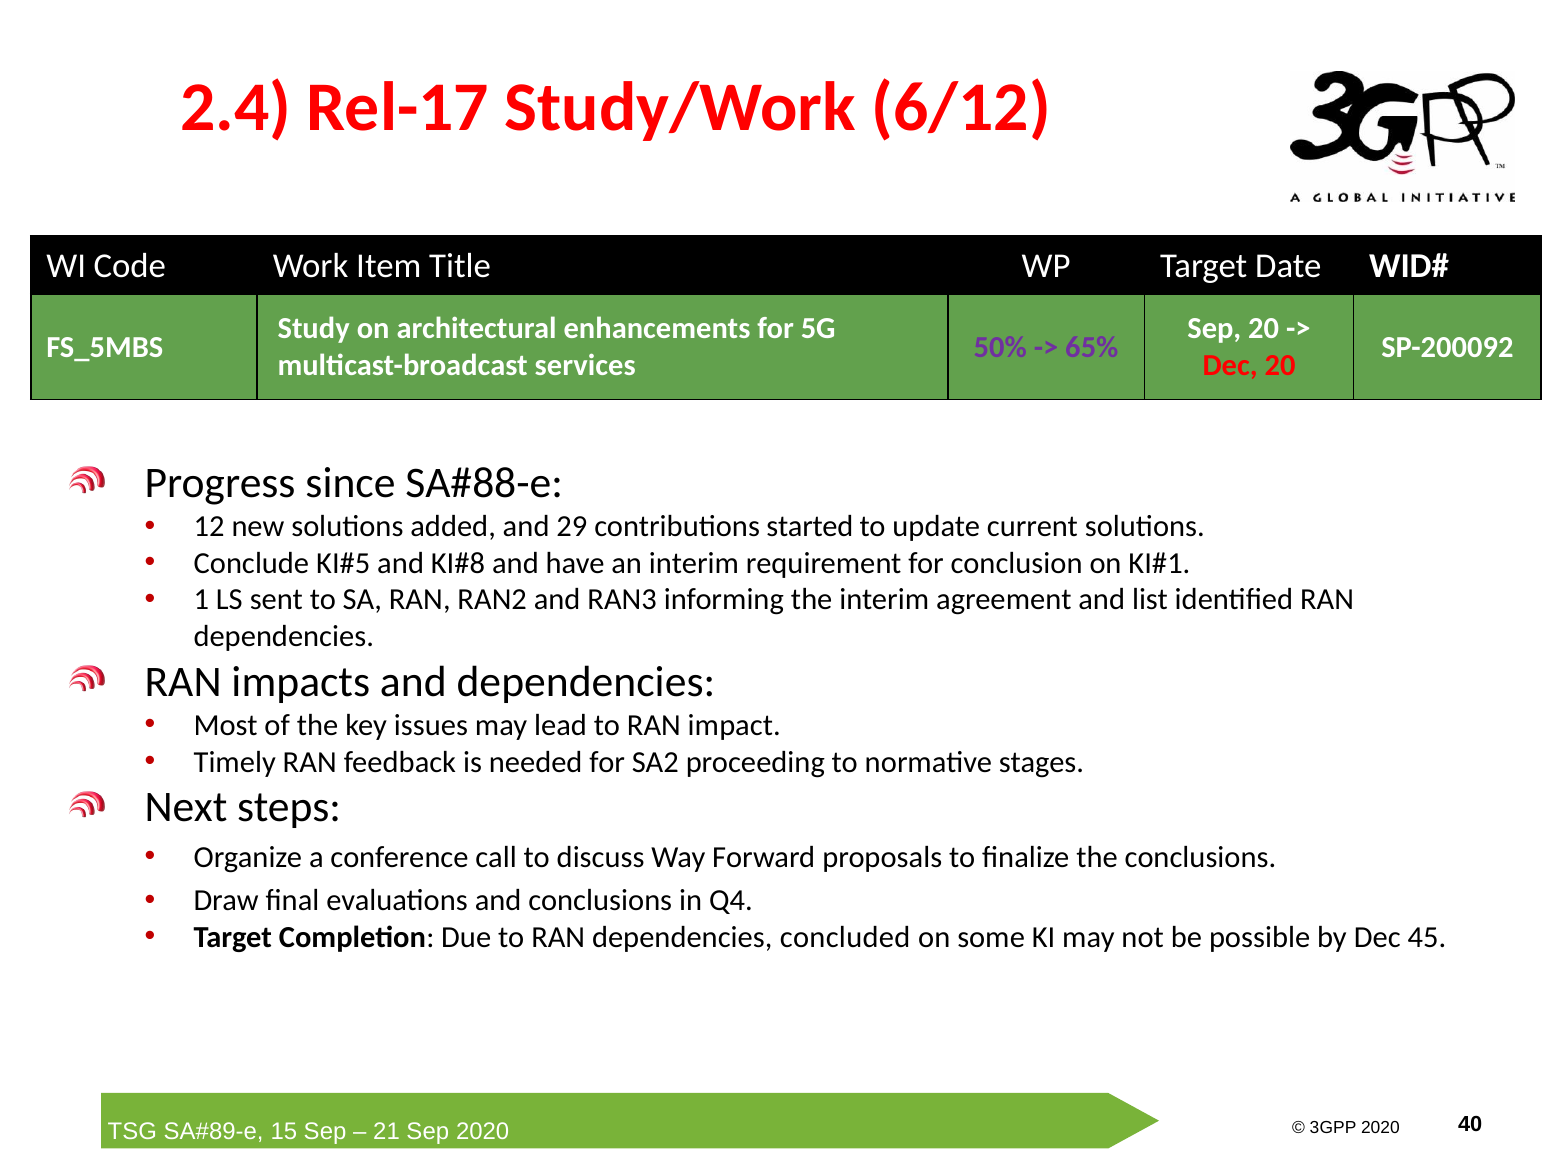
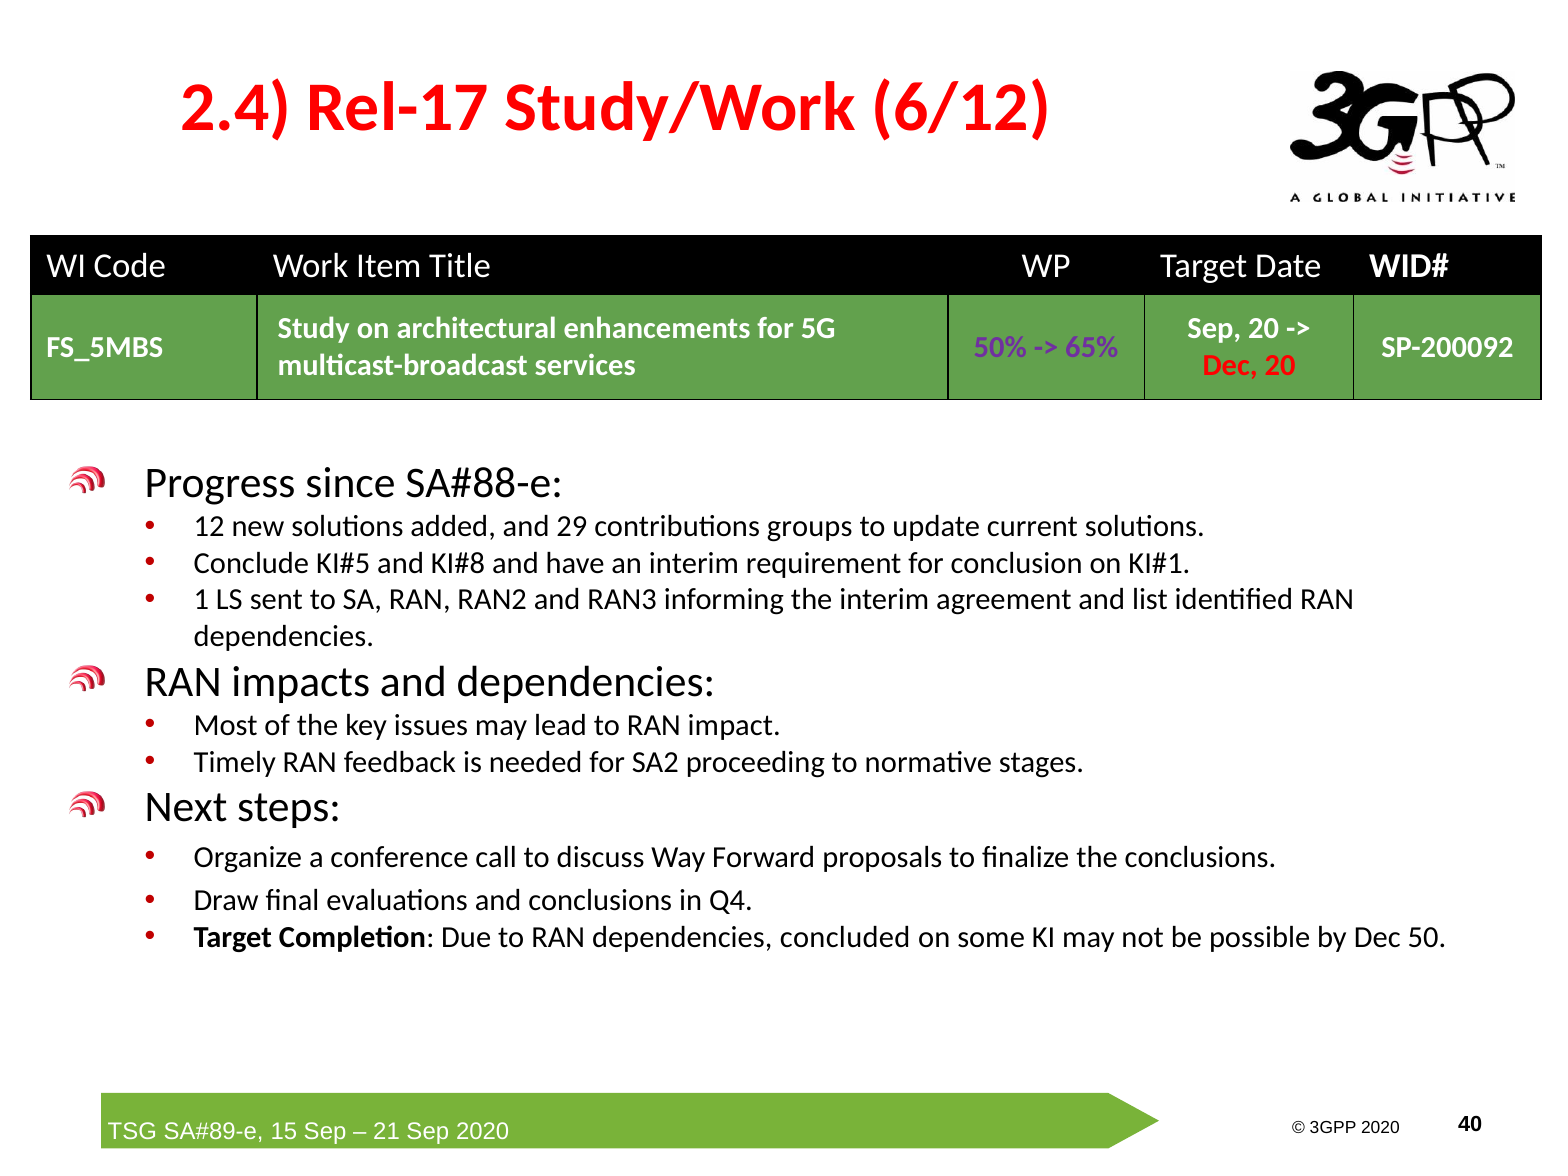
started: started -> groups (810, 527)
45: 45 -> 50 (1427, 937)
